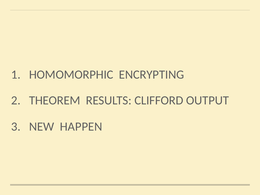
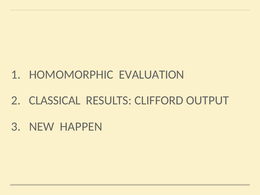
ENCRYPTING: ENCRYPTING -> EVALUATION (152, 75)
THEOREM: THEOREM -> CLASSICAL (55, 100)
